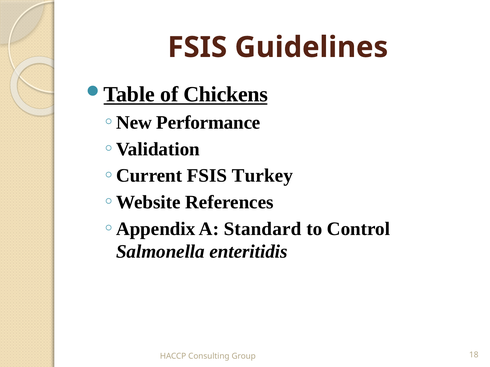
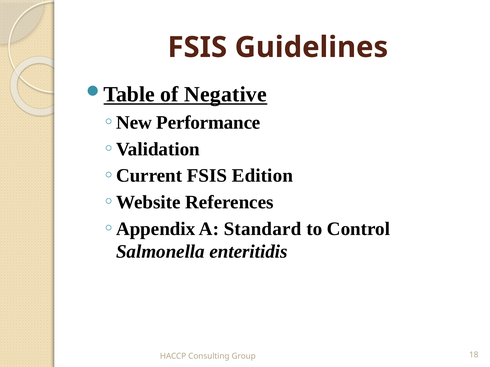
Chickens: Chickens -> Negative (225, 95)
Turkey: Turkey -> Edition (262, 176)
